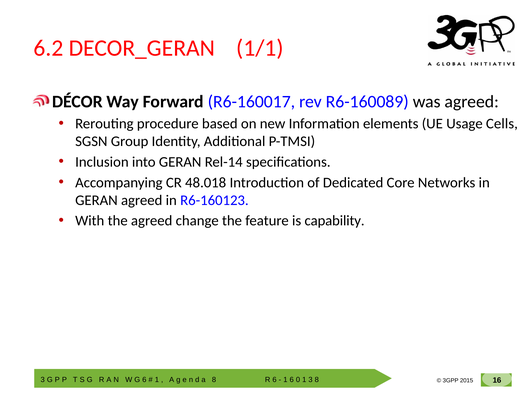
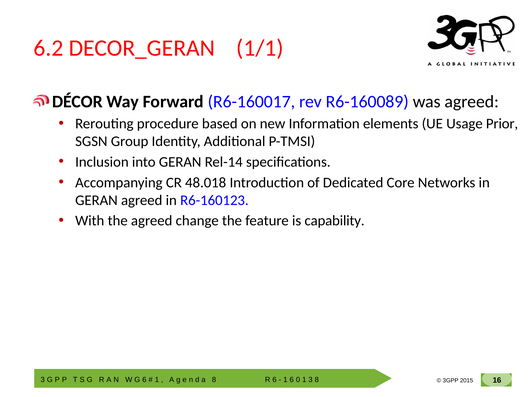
Cells: Cells -> Prior (502, 124)
